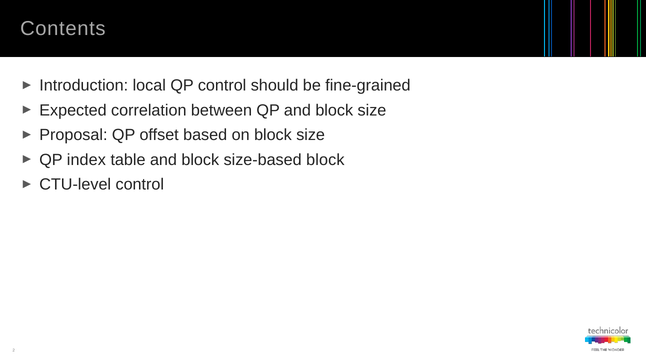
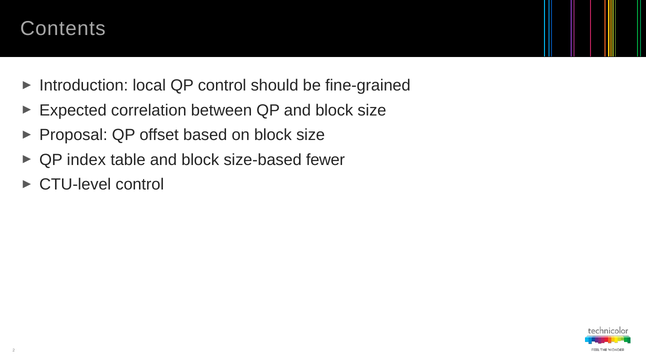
size-based block: block -> fewer (326, 160)
